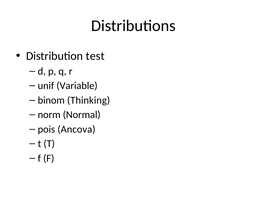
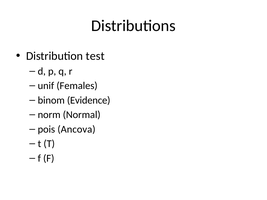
Variable: Variable -> Females (77, 86)
Thinking: Thinking -> Evidence (89, 100)
